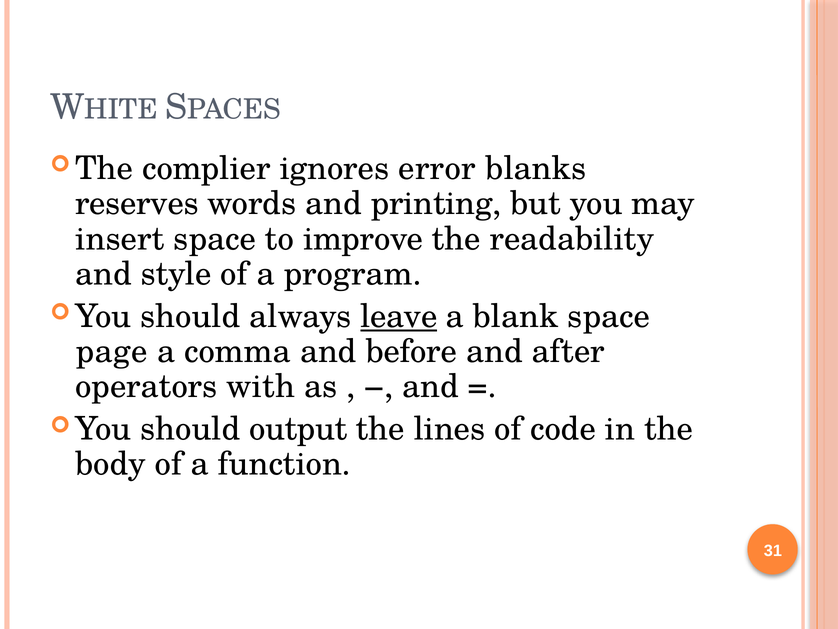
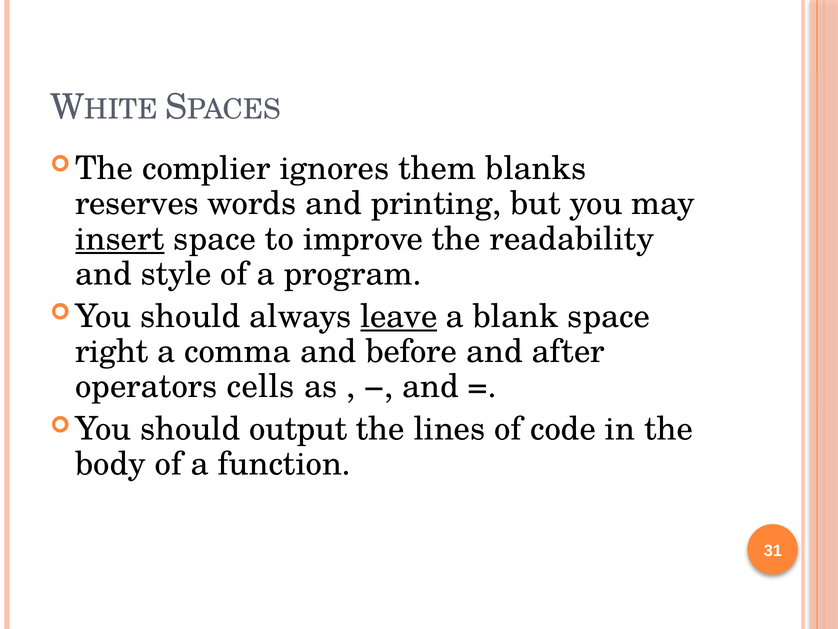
error: error -> them (437, 168)
insert underline: none -> present (120, 239)
page: page -> right (112, 351)
with: with -> cells (261, 386)
